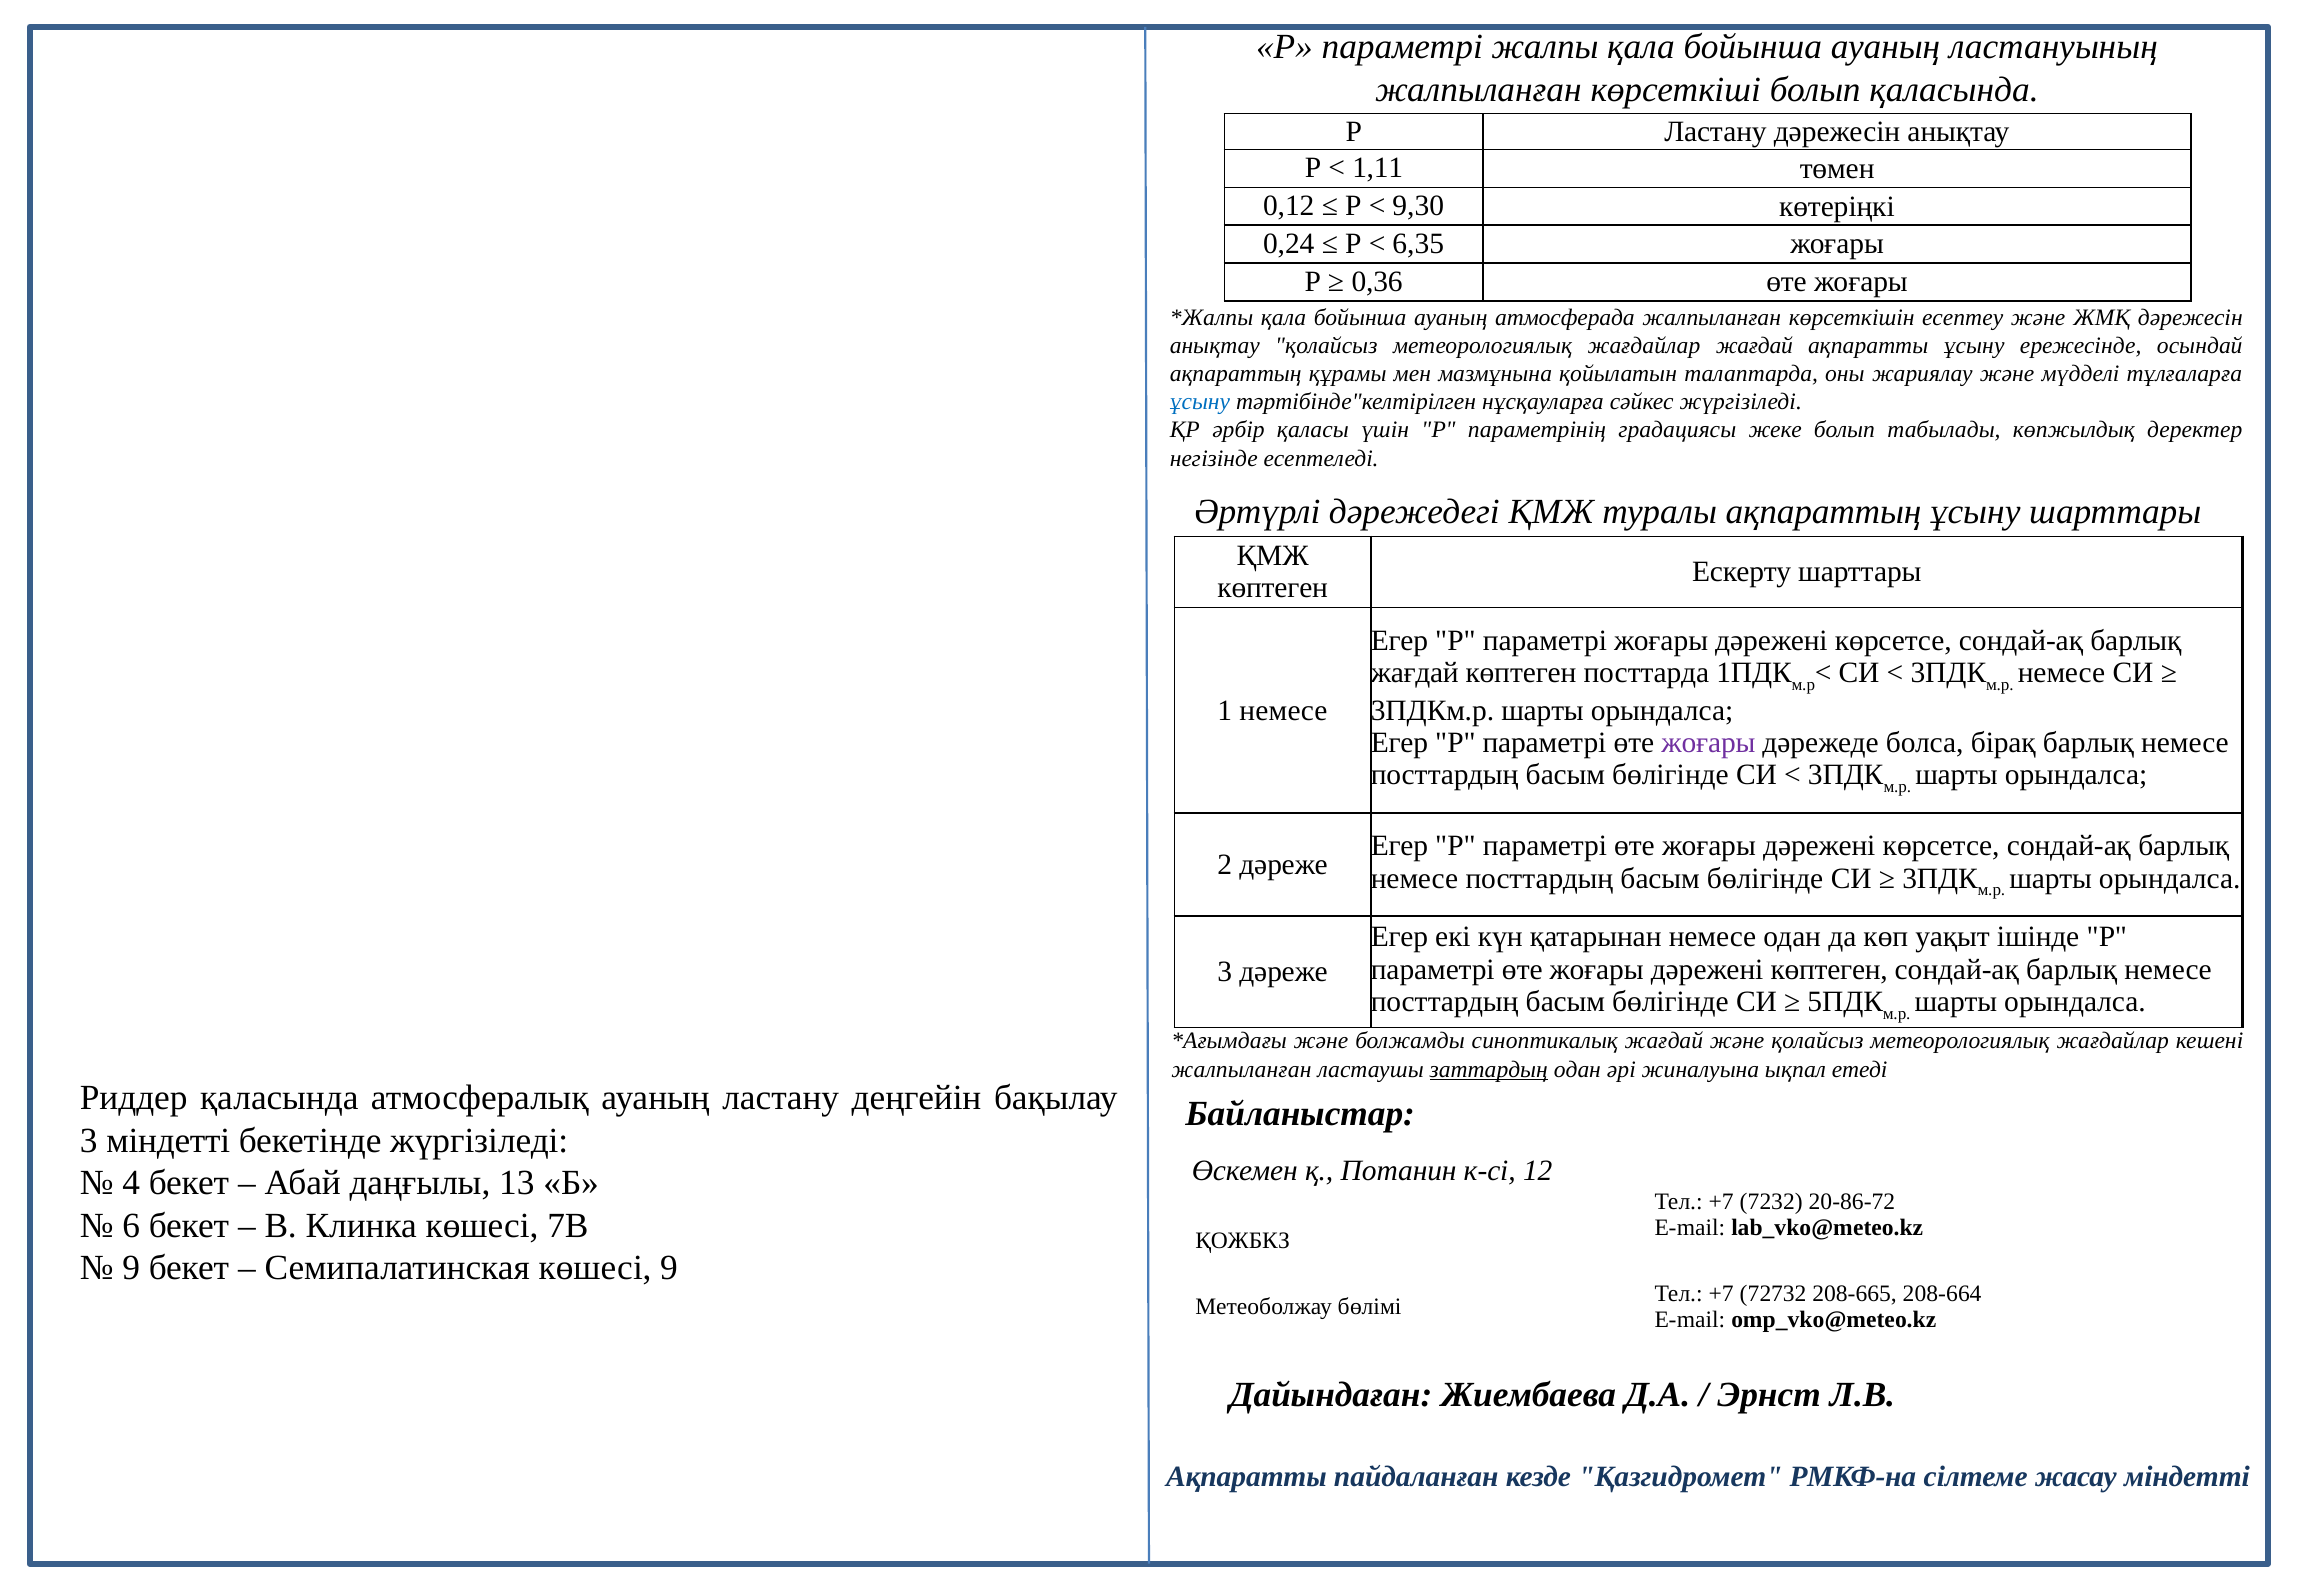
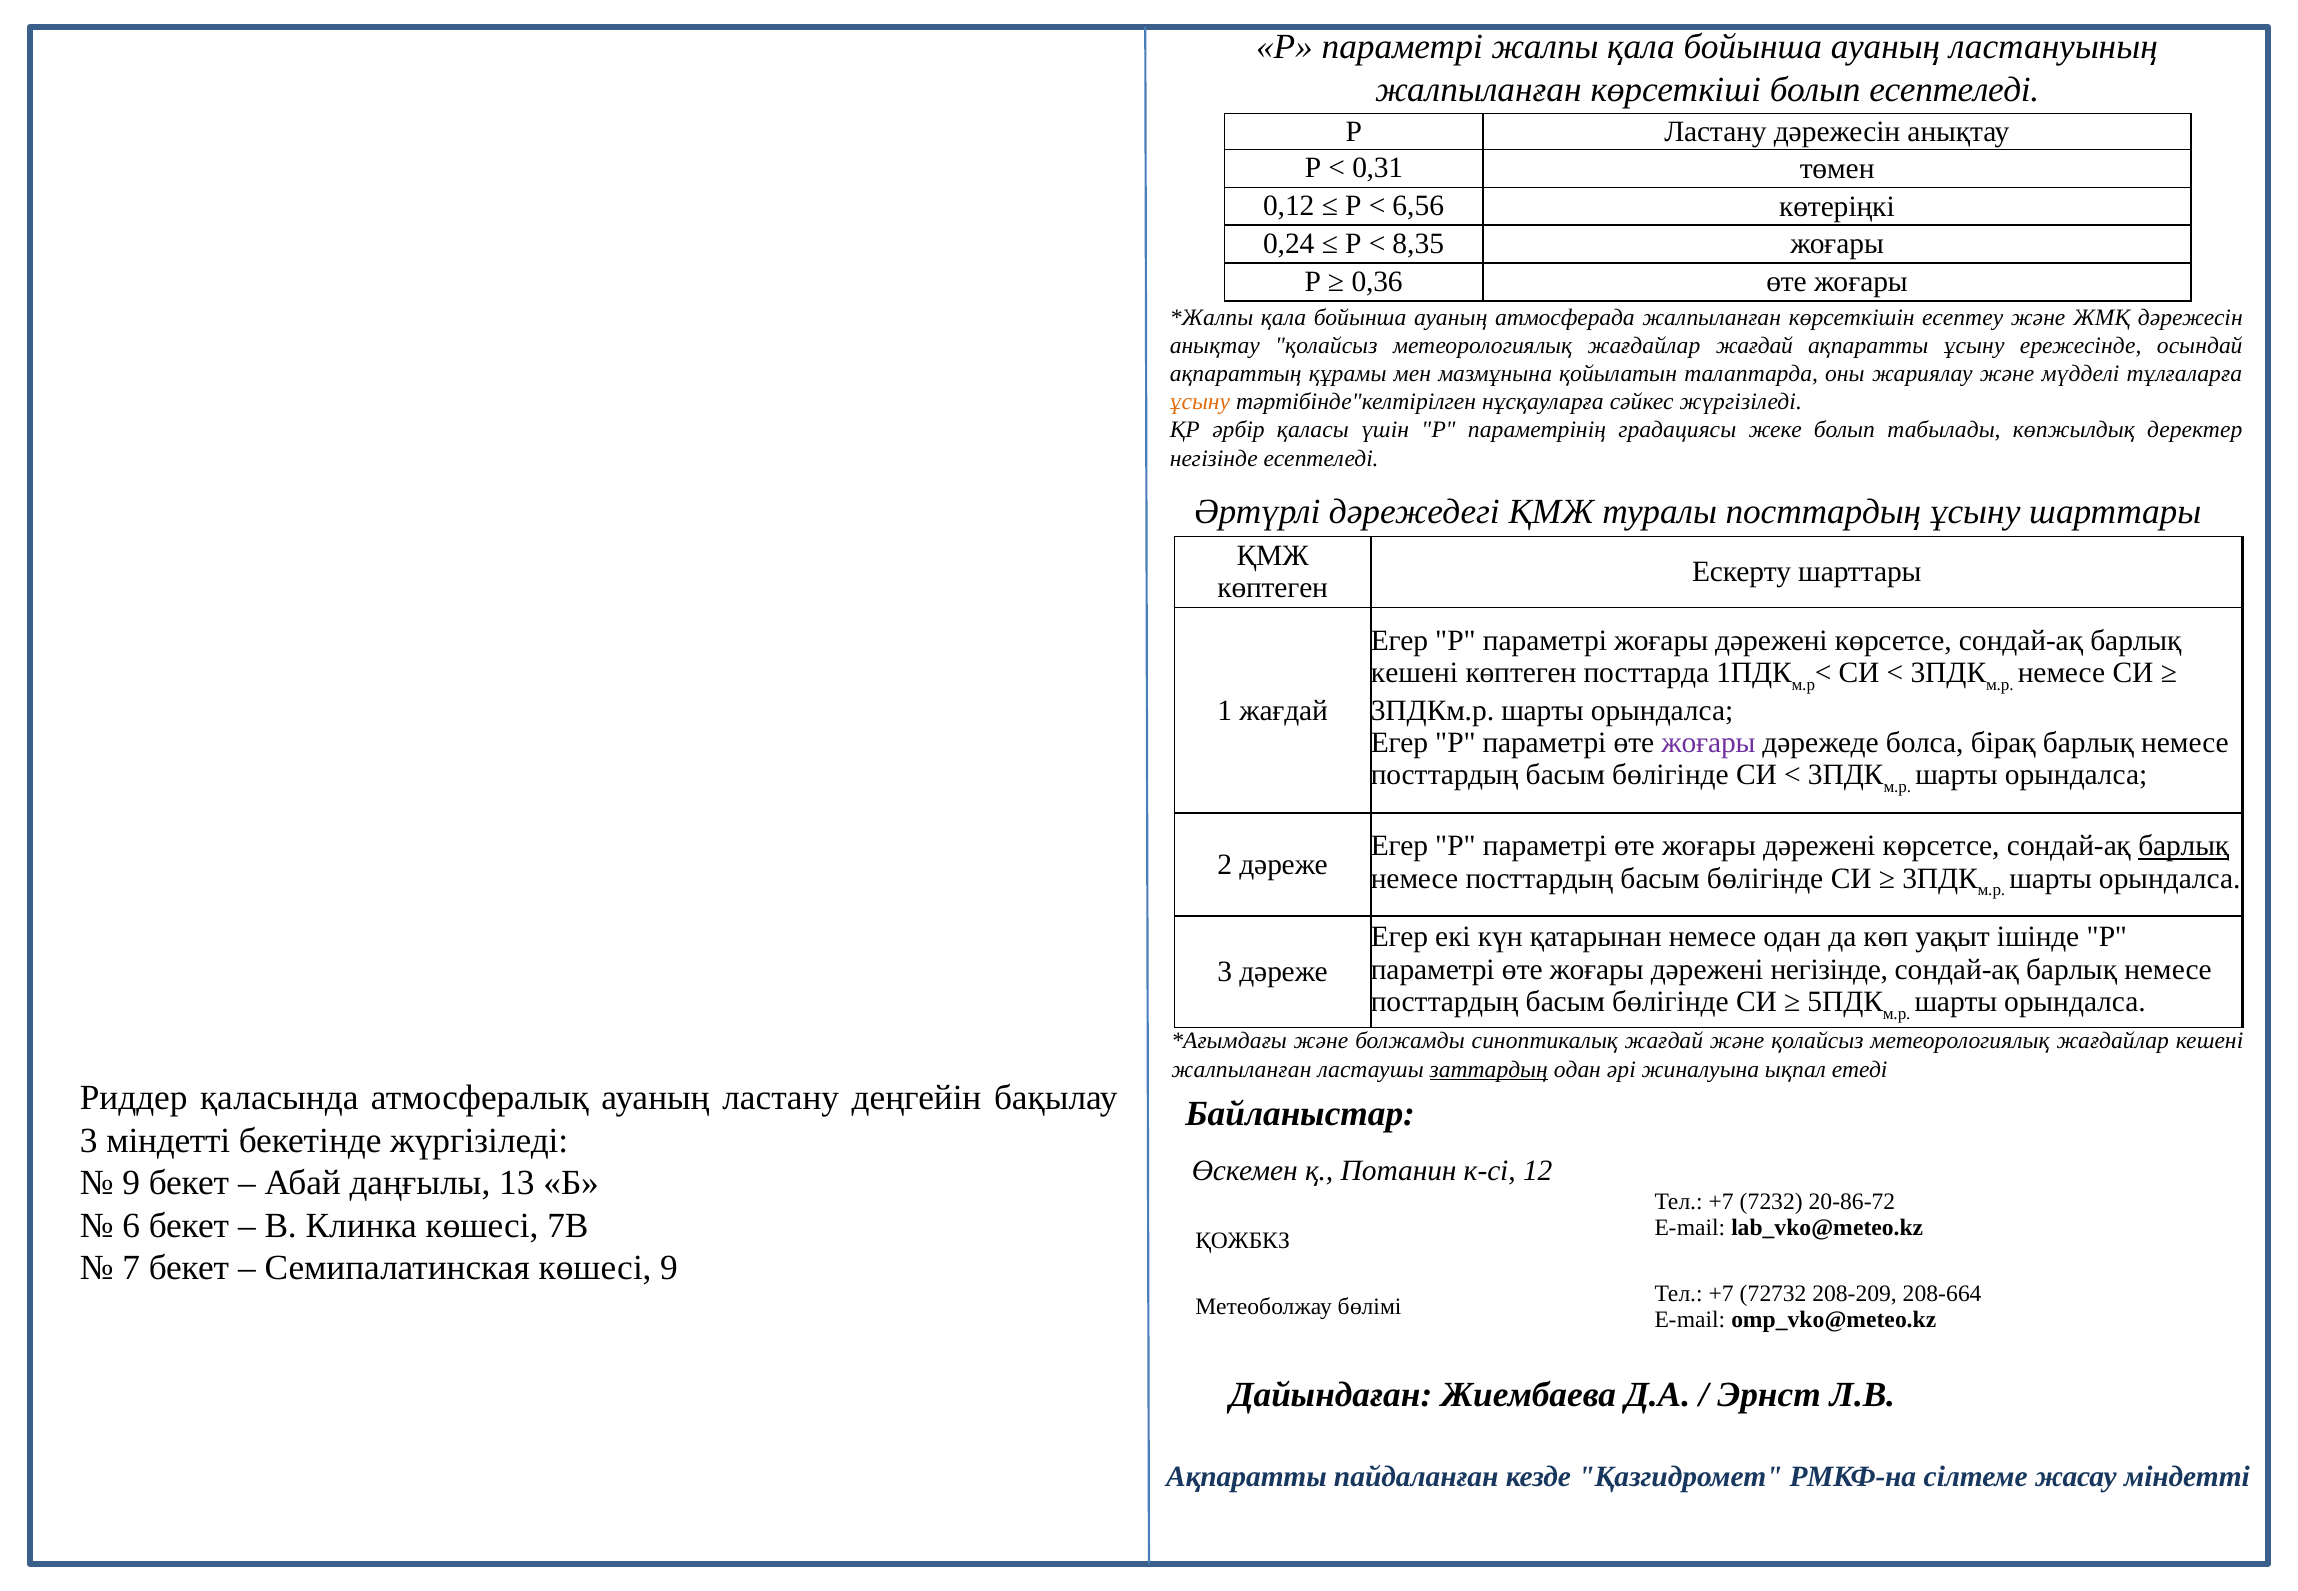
болып қаласында: қаласында -> есептеледі (1954, 90)
1,11: 1,11 -> 0,31 (1378, 168)
9,30: 9,30 -> 6,56 (1418, 206)
6,35: 6,35 -> 8,35 (1418, 244)
ұсыну colour: blue -> orange (1200, 402)
туралы ақпараттың: ақпараттың -> посттардың (1823, 512)
жағдай: жағдай -> кешені (1415, 673)
1 немесе: немесе -> жағдай (1284, 710)
барлық underline: none -> present (2184, 846)
дәрежені көптеген: көптеген -> негізінде (1829, 969)
4: 4 -> 9 (131, 1183)
9: 9 -> 7 (131, 1268)
208-665: 208-665 -> 208-209 (1855, 1294)
